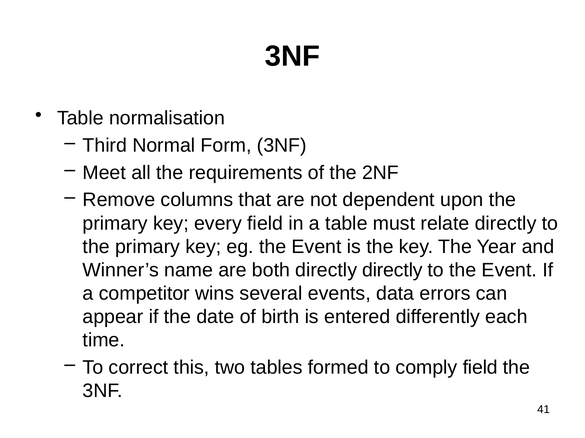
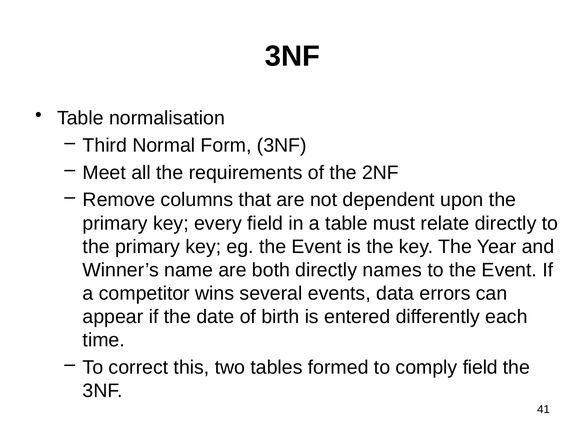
directly directly: directly -> names (392, 270)
